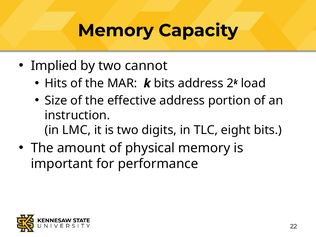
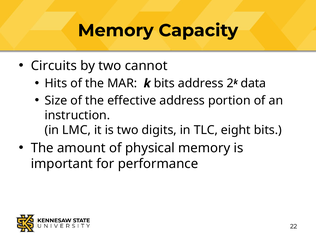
Implied: Implied -> Circuits (54, 66)
load: load -> data (253, 83)
